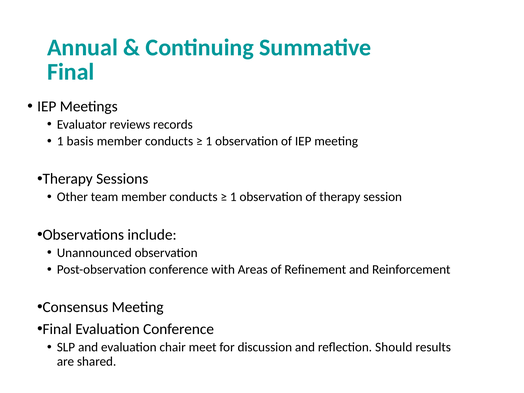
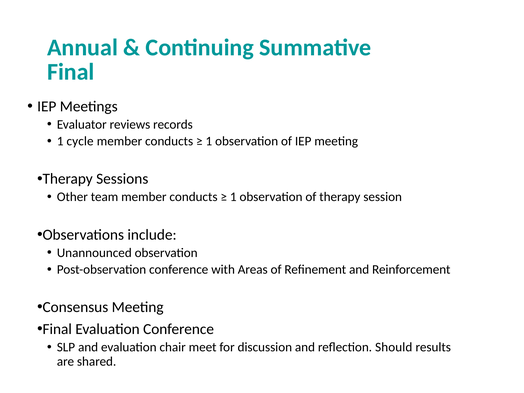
basis: basis -> cycle (80, 141)
